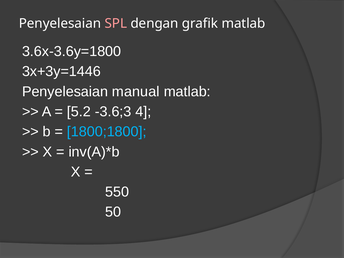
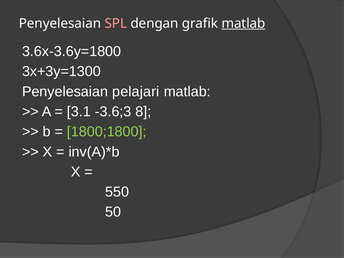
matlab underline: none -> present (243, 23)
3x+3y=1446: 3x+3y=1446 -> 3x+3y=1300 (61, 72)
manual: manual -> pelajari (136, 92)
5.2: 5.2 -> 3.1 (79, 112)
4: 4 -> 8 (143, 112)
1800;1800 colour: light blue -> light green (107, 132)
